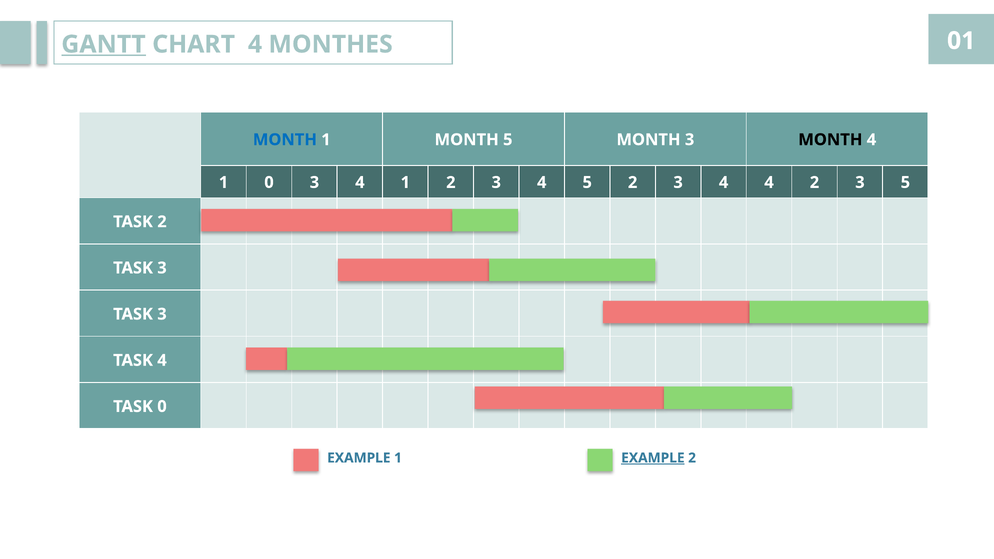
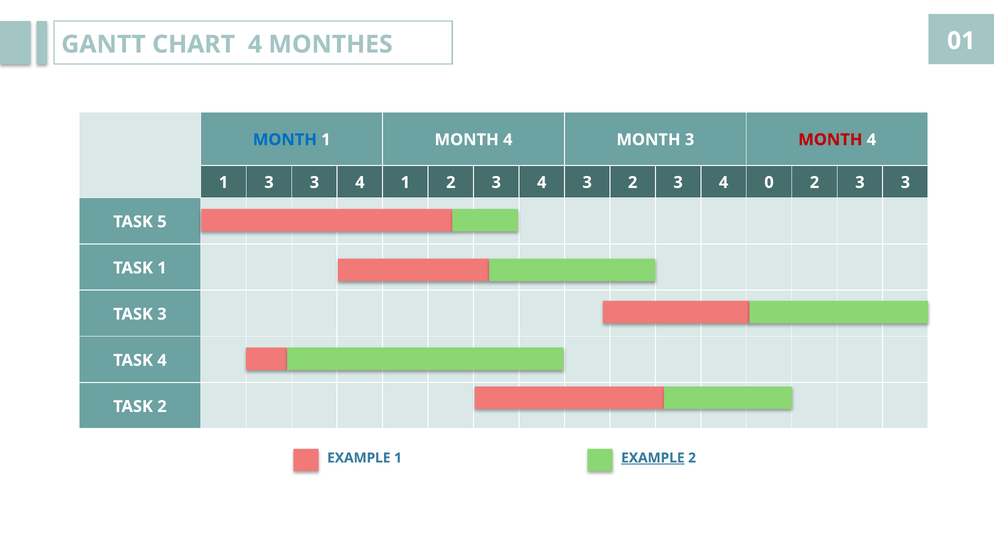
GANTT underline: present -> none (103, 44)
1 MONTH 5: 5 -> 4 (508, 140)
MONTH colour: black -> red (830, 140)
1 0: 0 -> 3 (269, 182)
4 5: 5 -> 3 (587, 182)
4 4: 4 -> 0 (769, 182)
2 3 5: 5 -> 3 (905, 182)
TASK 2: 2 -> 5 (162, 222)
3: 3 -> 1 (162, 268)
TASK 0: 0 -> 2 (162, 407)
